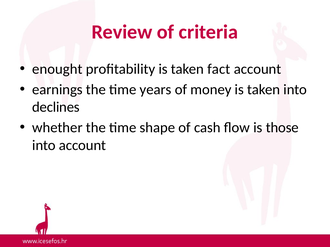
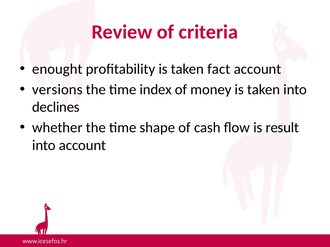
earnings: earnings -> versions (57, 90)
years: years -> index (156, 90)
those: those -> result (282, 128)
